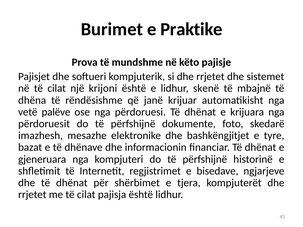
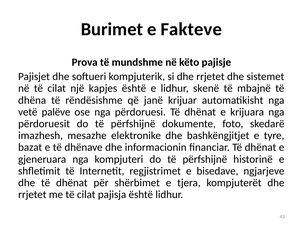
Praktike: Praktike -> Fakteve (191, 29)
krijoni: krijoni -> kapjes (103, 88)
